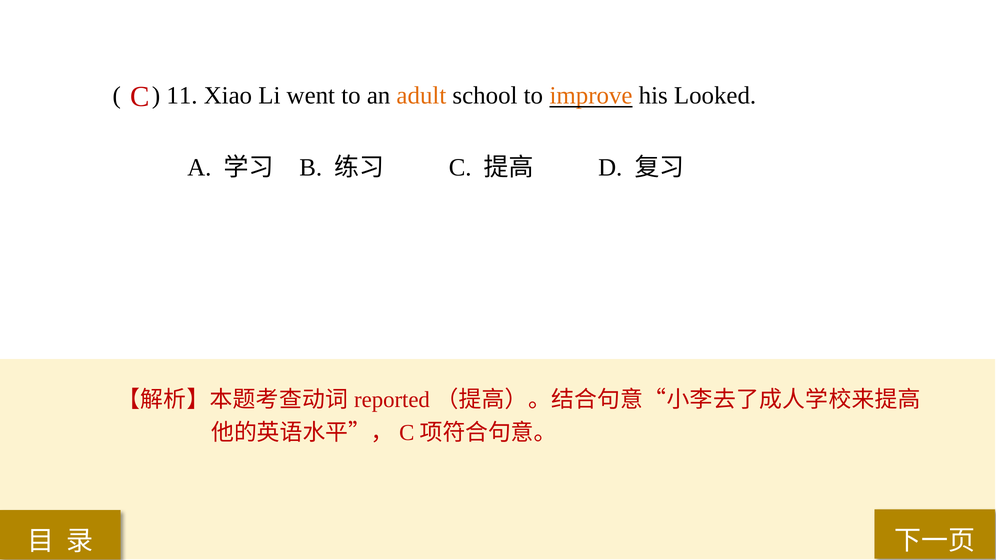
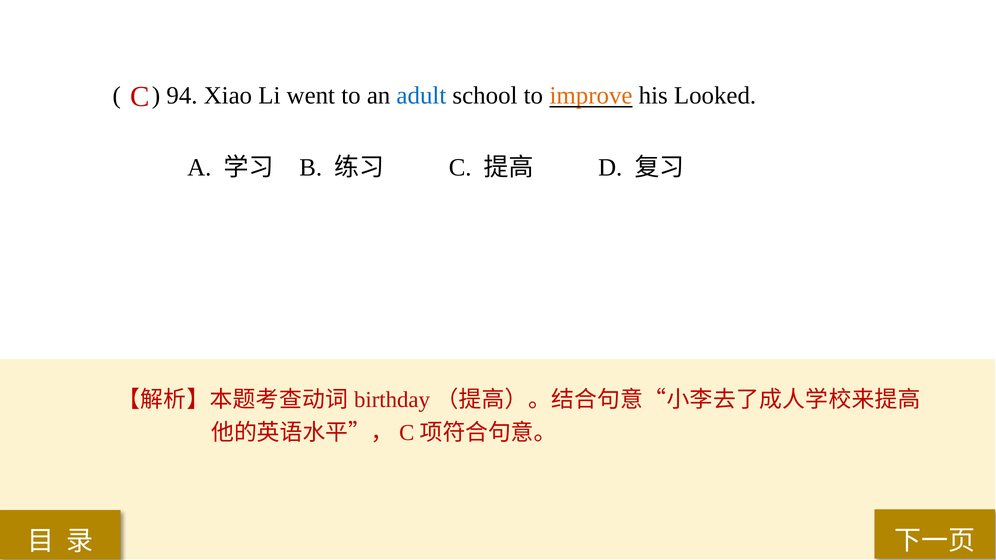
11: 11 -> 94 (182, 96)
adult colour: orange -> blue (421, 96)
reported: reported -> birthday (392, 400)
